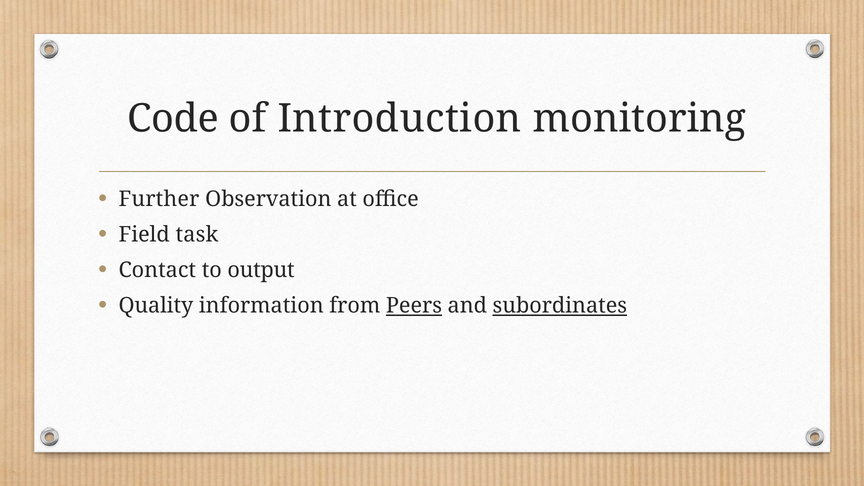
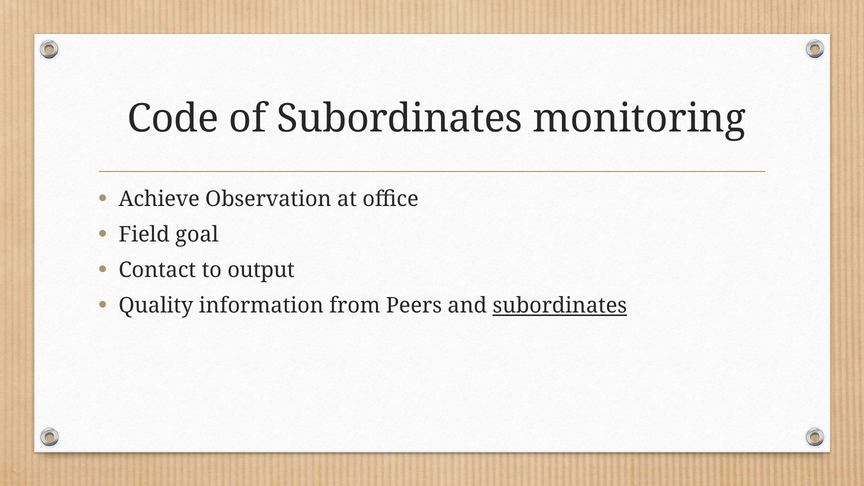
of Introduction: Introduction -> Subordinates (400, 119)
Further: Further -> Achieve (159, 199)
task: task -> goal (197, 235)
Peers underline: present -> none (414, 306)
